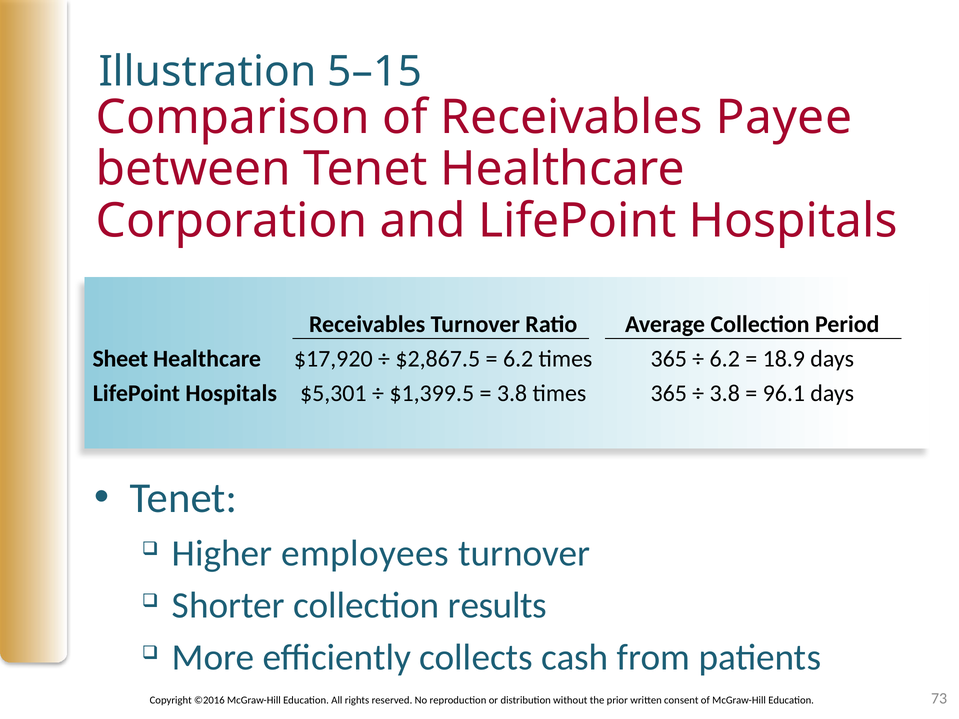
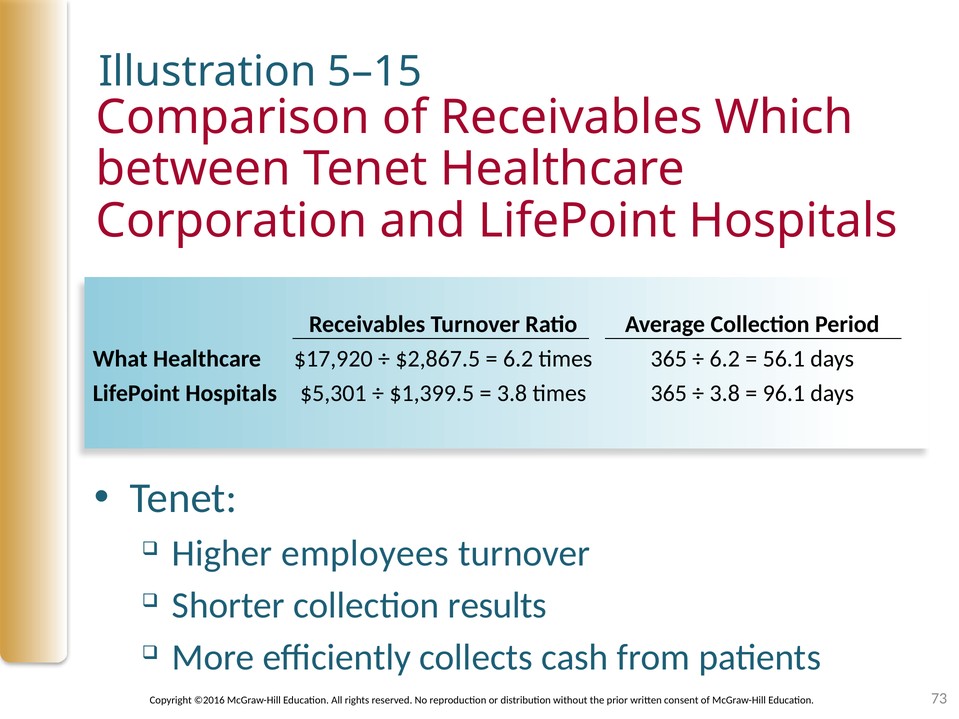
Payee: Payee -> Which (784, 117)
Sheet: Sheet -> What (120, 359)
18.9: 18.9 -> 56.1 (784, 359)
